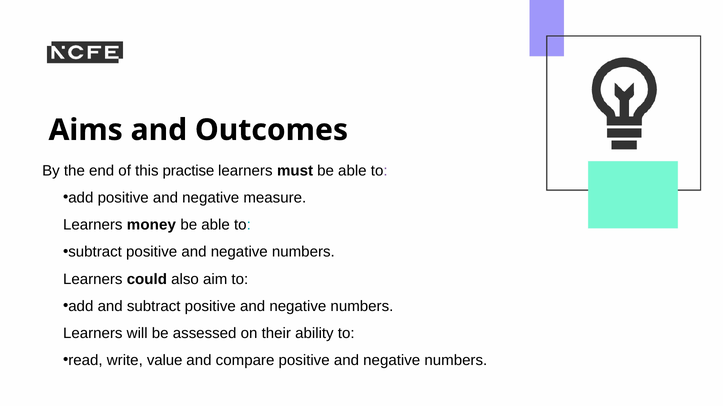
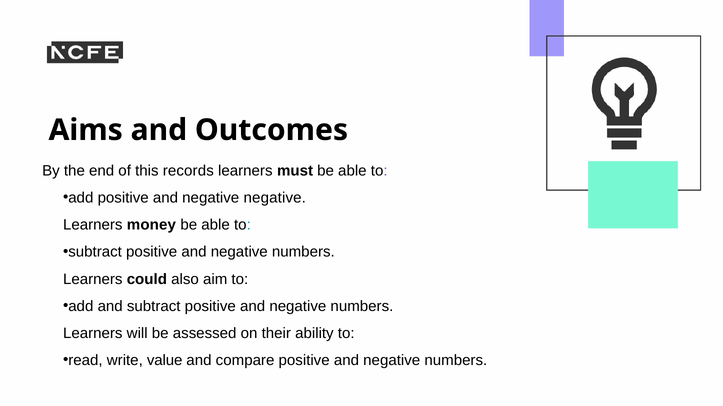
practise: practise -> records (188, 171)
negative measure: measure -> negative (275, 198)
